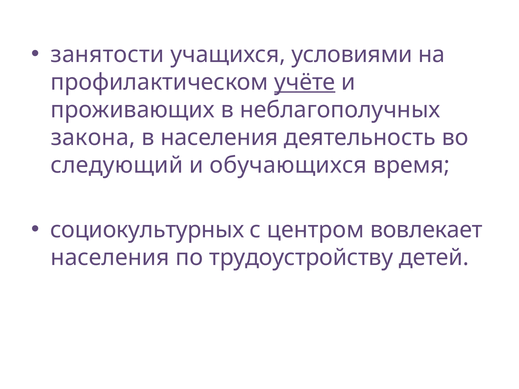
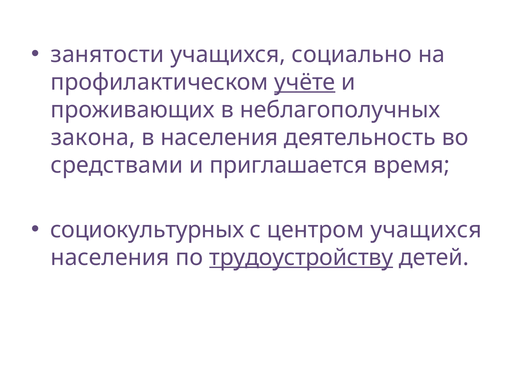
условиями: условиями -> социально (352, 55)
следующий: следующий -> средствами (117, 165)
обучающихся: обучающихся -> приглашается (288, 165)
центром вовлекает: вовлекает -> учащихся (426, 230)
трудоустройству underline: none -> present (301, 258)
